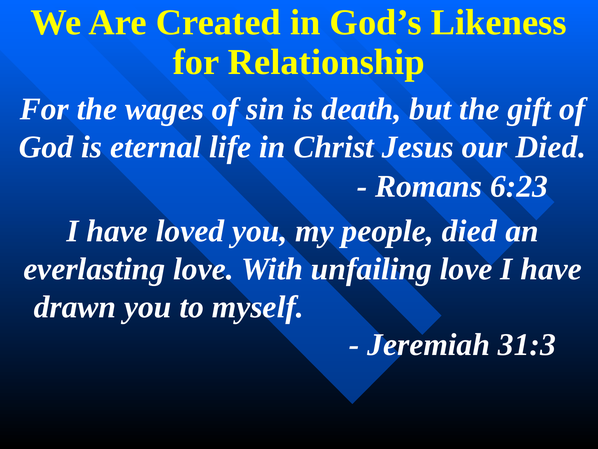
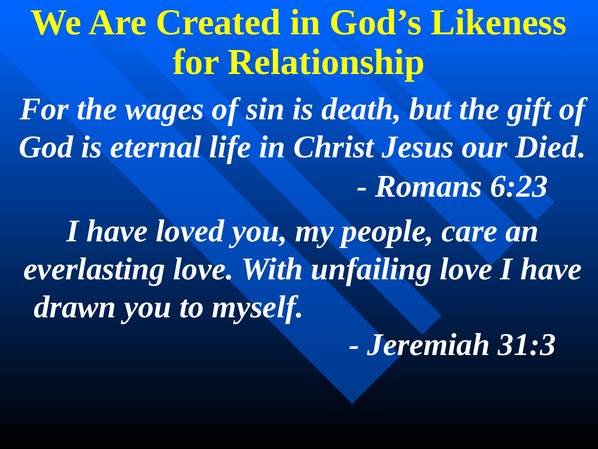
people died: died -> care (470, 231)
